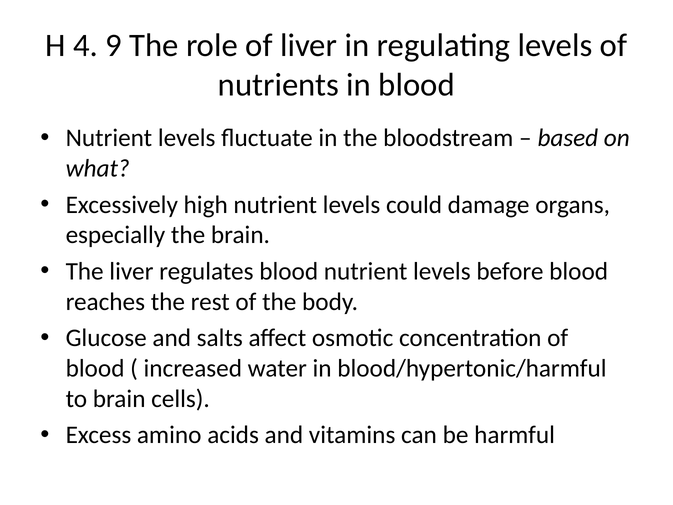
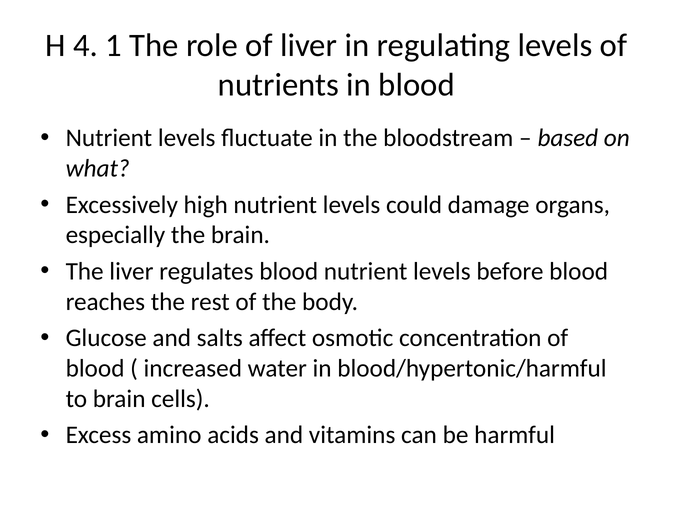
9: 9 -> 1 (114, 45)
